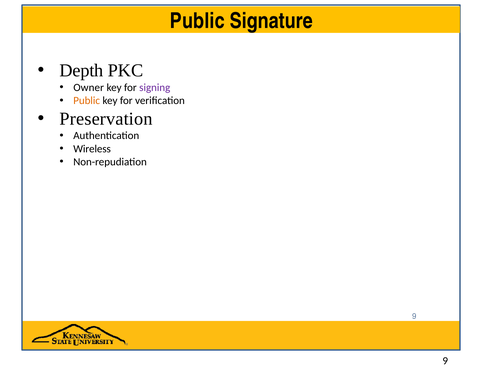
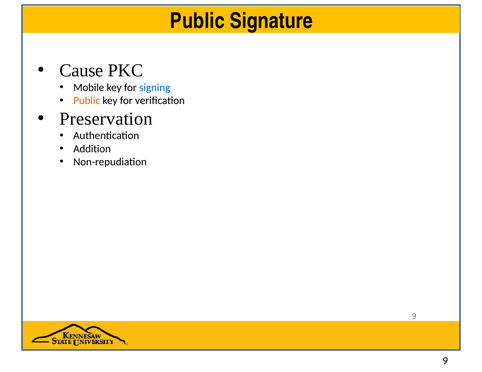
Depth: Depth -> Cause (81, 71)
Owner: Owner -> Mobile (89, 88)
signing colour: purple -> blue (155, 88)
Wireless: Wireless -> Addition (92, 149)
